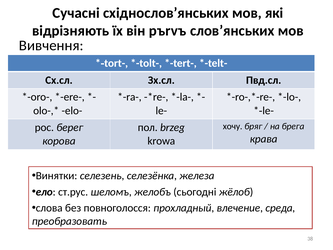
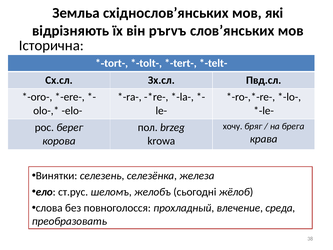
Сучасні: Сучасні -> Земльа (76, 13)
Вивчення: Вивчення -> Історична (51, 45)
